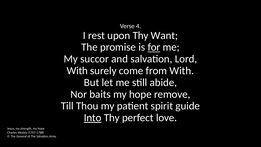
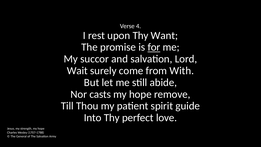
With: With -> Wait (77, 71)
baits: baits -> casts (100, 94)
Into underline: present -> none (93, 118)
